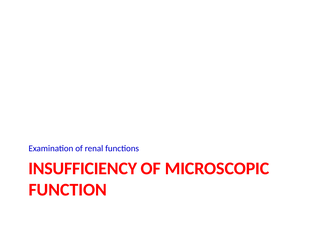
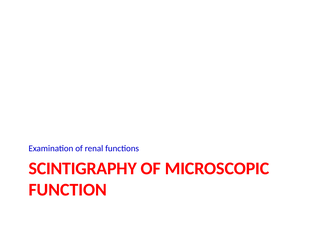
INSUFFICIENCY: INSUFFICIENCY -> SCINTIGRAPHY (83, 168)
